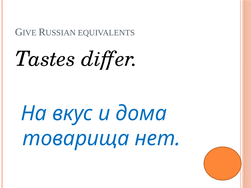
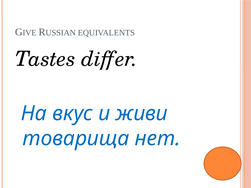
дома: дома -> живи (141, 114)
